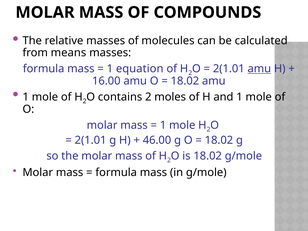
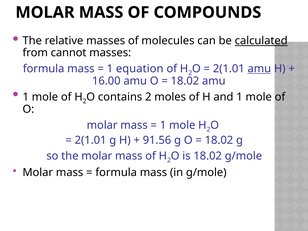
calculated underline: none -> present (261, 41)
means: means -> cannot (69, 53)
46.00: 46.00 -> 91.56 (157, 140)
